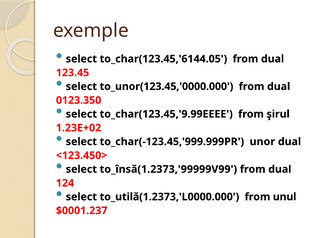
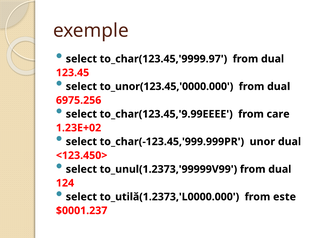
to_char(123.45,'6144.05: to_char(123.45,'6144.05 -> to_char(123.45,'9999.97 (163, 59)
0123.350: 0123.350 -> 6975.256 (79, 100)
şirul: şirul -> care (278, 114)
to_însă(1.2373,'99999V99: to_însă(1.2373,'99999V99 -> to_unul(1.2373,'99999V99 (168, 170)
unul: unul -> este (285, 197)
